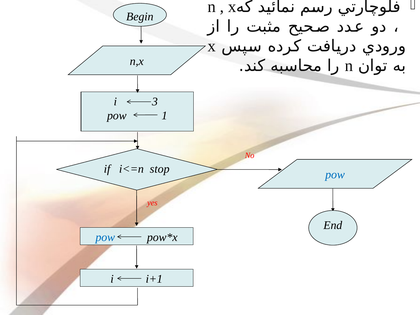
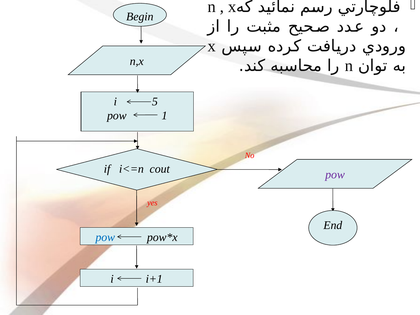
3: 3 -> 5 (155, 102)
stop: stop -> cout (160, 169)
pow colour: blue -> purple (335, 175)
